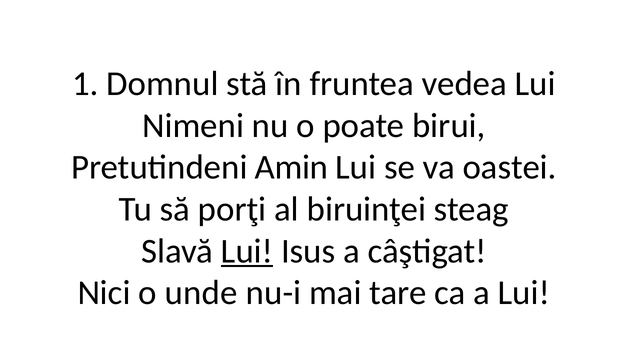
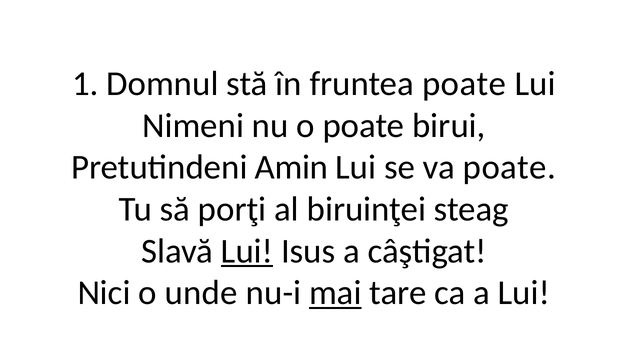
fruntea vedea: vedea -> poate (464, 84)
va oastei: oastei -> poate (509, 168)
mai underline: none -> present (335, 293)
